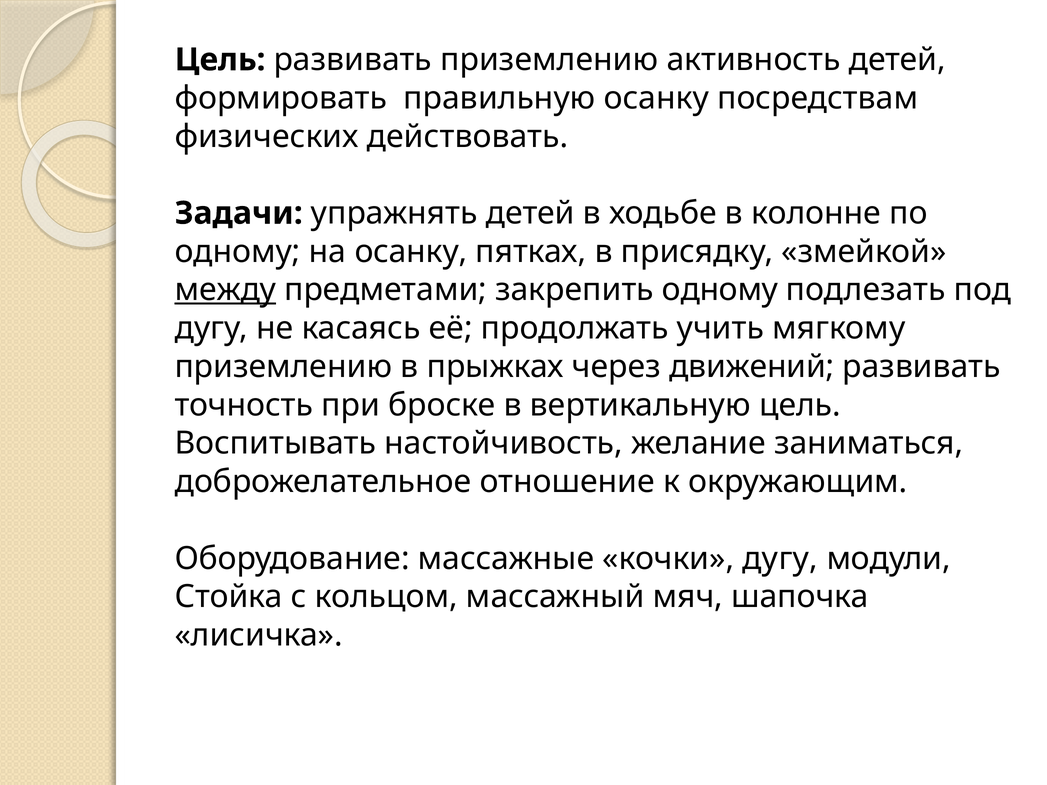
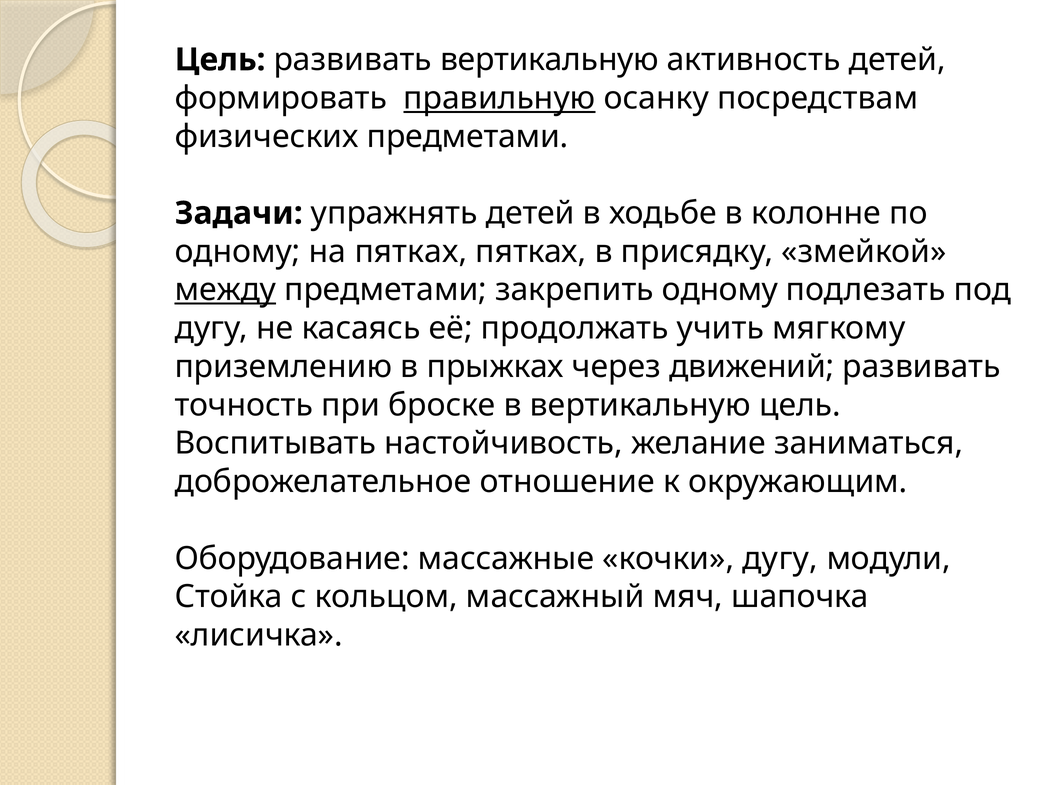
развивать приземлению: приземлению -> вертикальную (549, 60)
правильную underline: none -> present (499, 98)
физических действовать: действовать -> предметами (468, 137)
на осанку: осанку -> пятках (411, 252)
